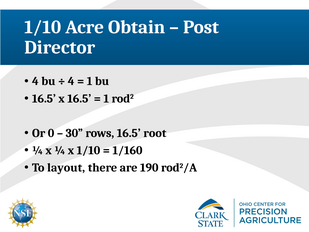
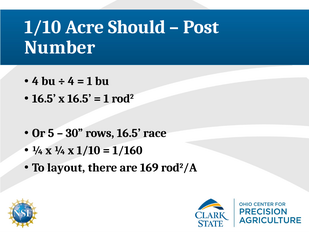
Obtain: Obtain -> Should (137, 27)
Director: Director -> Number (60, 47)
0: 0 -> 5 (51, 133)
root: root -> race (155, 133)
190: 190 -> 169 (149, 168)
